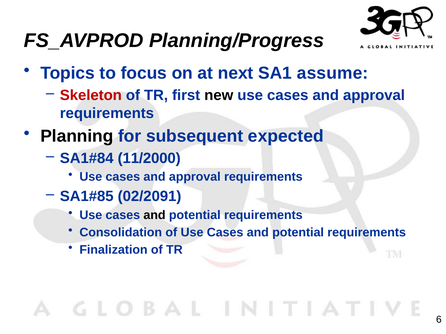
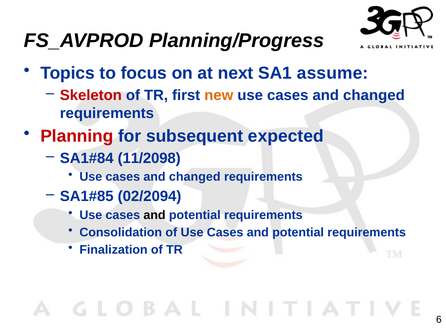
new colour: black -> orange (219, 96)
approval: approval -> changed (374, 96)
Planning colour: black -> red (77, 136)
11/2000: 11/2000 -> 11/2098 (149, 158)
approval: approval -> changed (195, 177)
02/2091: 02/2091 -> 02/2094 (150, 197)
